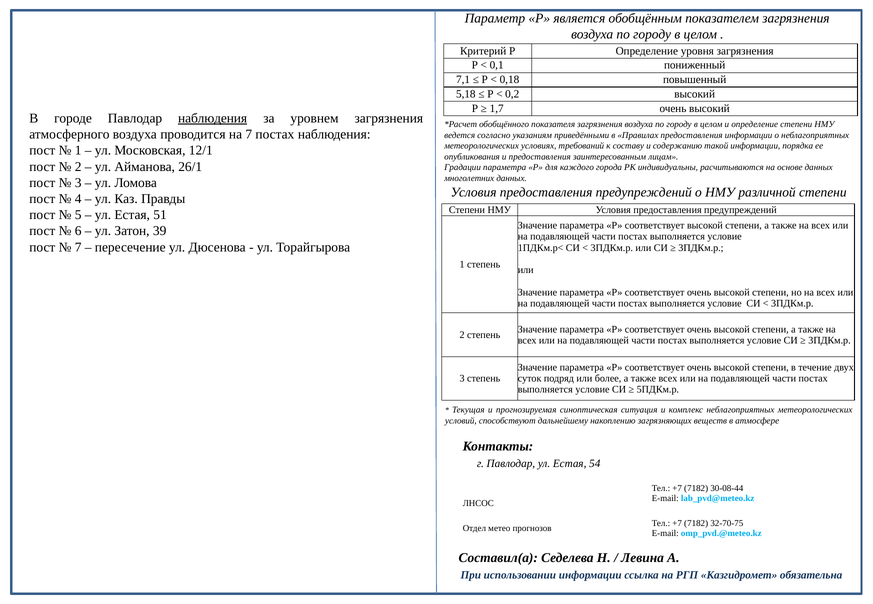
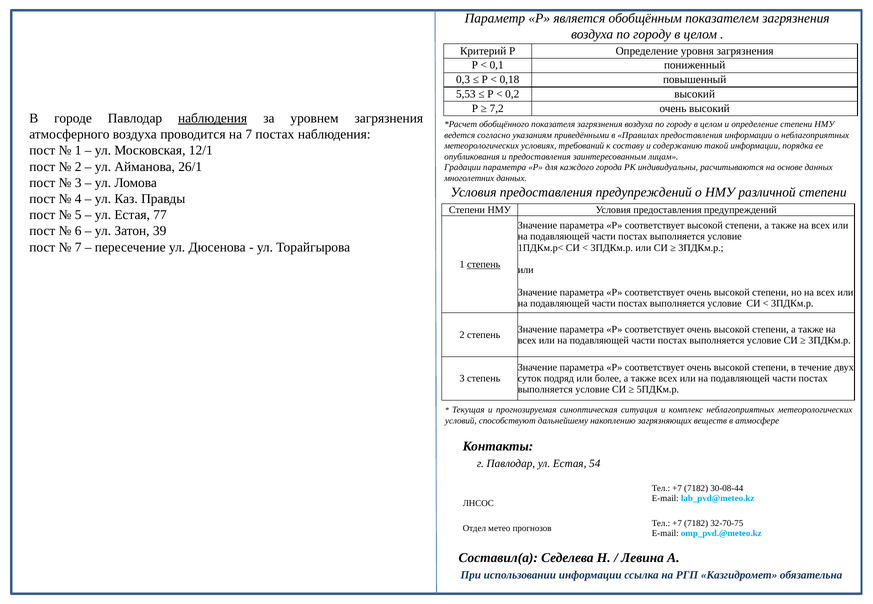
7,1: 7,1 -> 0,3 (463, 80)
5,18: 5,18 -> 5,53 (466, 94)
1,7: 1,7 -> 7,2 (497, 109)
51: 51 -> 77 (160, 215)
степень underline: none -> present (484, 265)
